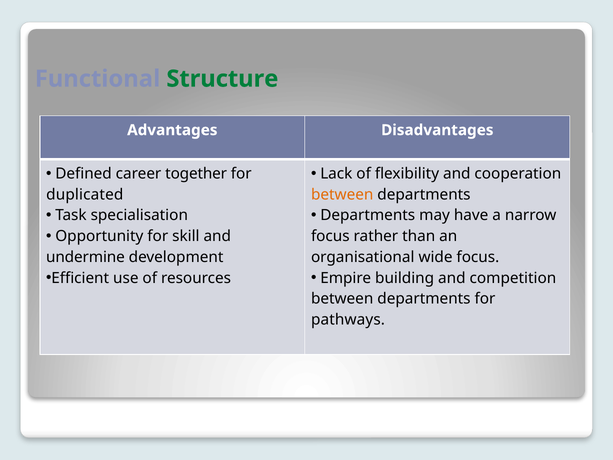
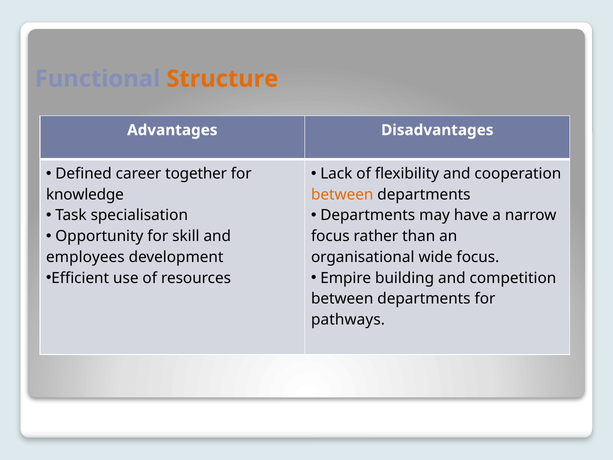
Structure colour: green -> orange (222, 79)
duplicated: duplicated -> knowledge (85, 194)
undermine: undermine -> employees (85, 257)
